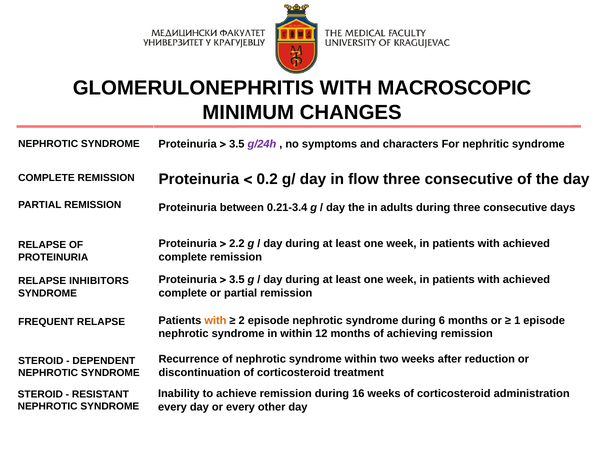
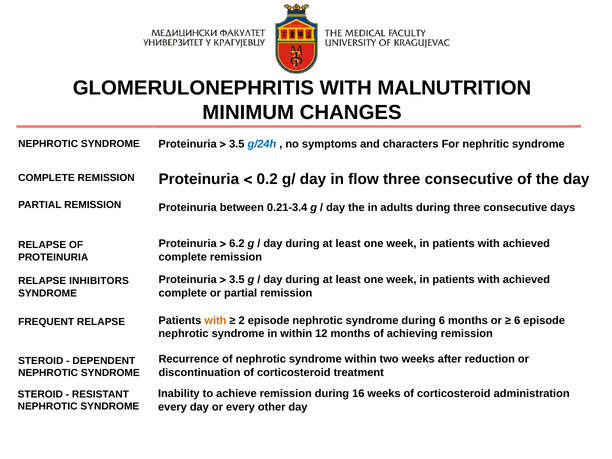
MACROSCOPIC: MACROSCOPIC -> MALNUTRITION (454, 88)
g/24h colour: purple -> blue (262, 144)
2.2: 2.2 -> 6.2 (237, 244)
1: 1 -> 6 (517, 320)
